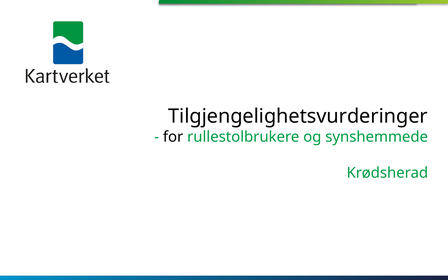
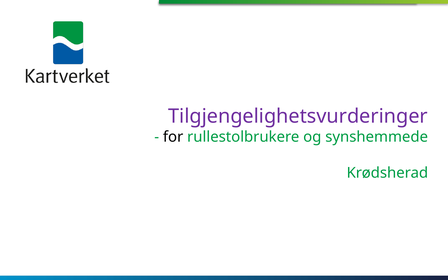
Tilgjengelighetsvurderinger colour: black -> purple (298, 116)
